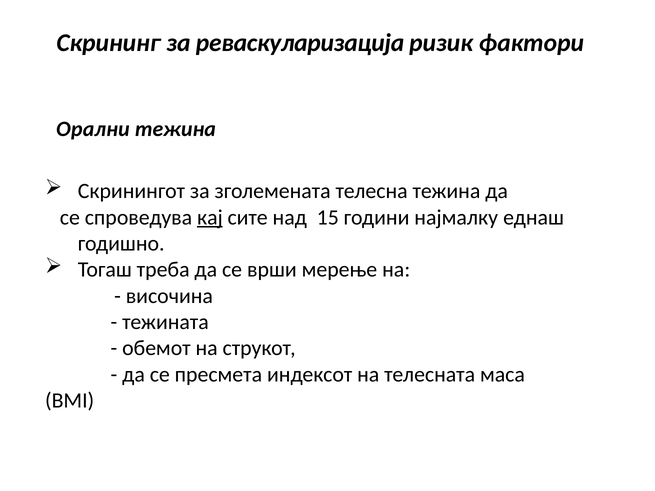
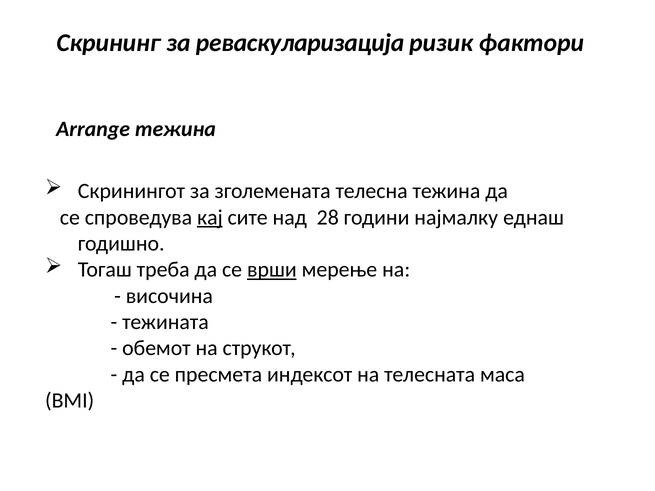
Орални: Орални -> Arrange (93, 129)
15: 15 -> 28 (328, 217)
врши underline: none -> present (272, 270)
